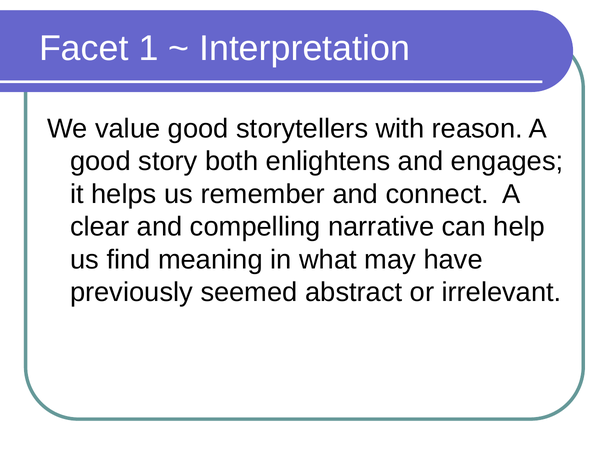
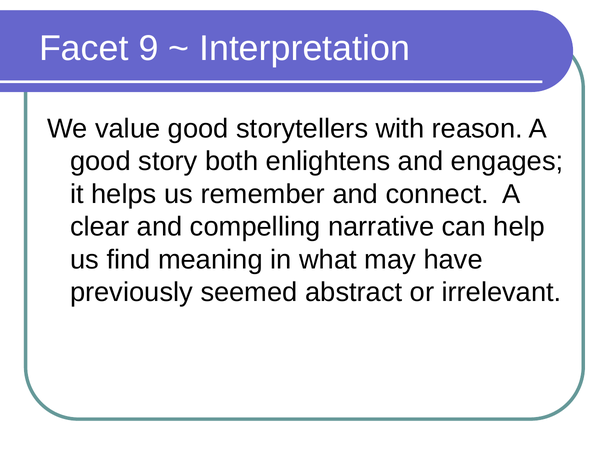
1: 1 -> 9 (148, 49)
